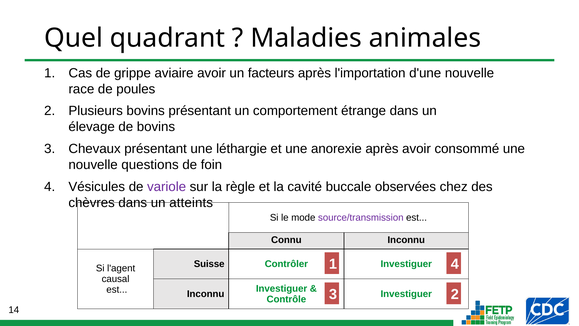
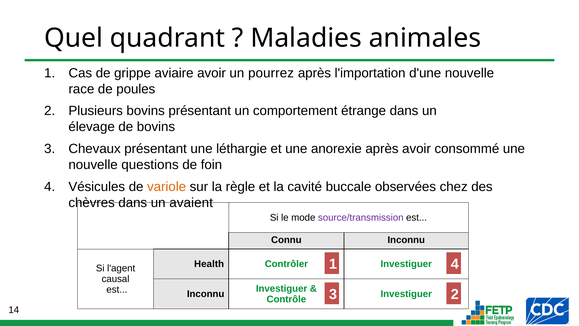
facteurs: facteurs -> pourrez (271, 73)
variole colour: purple -> orange (167, 187)
atteints: atteints -> avaient (191, 202)
Suisse: Suisse -> Health (209, 264)
